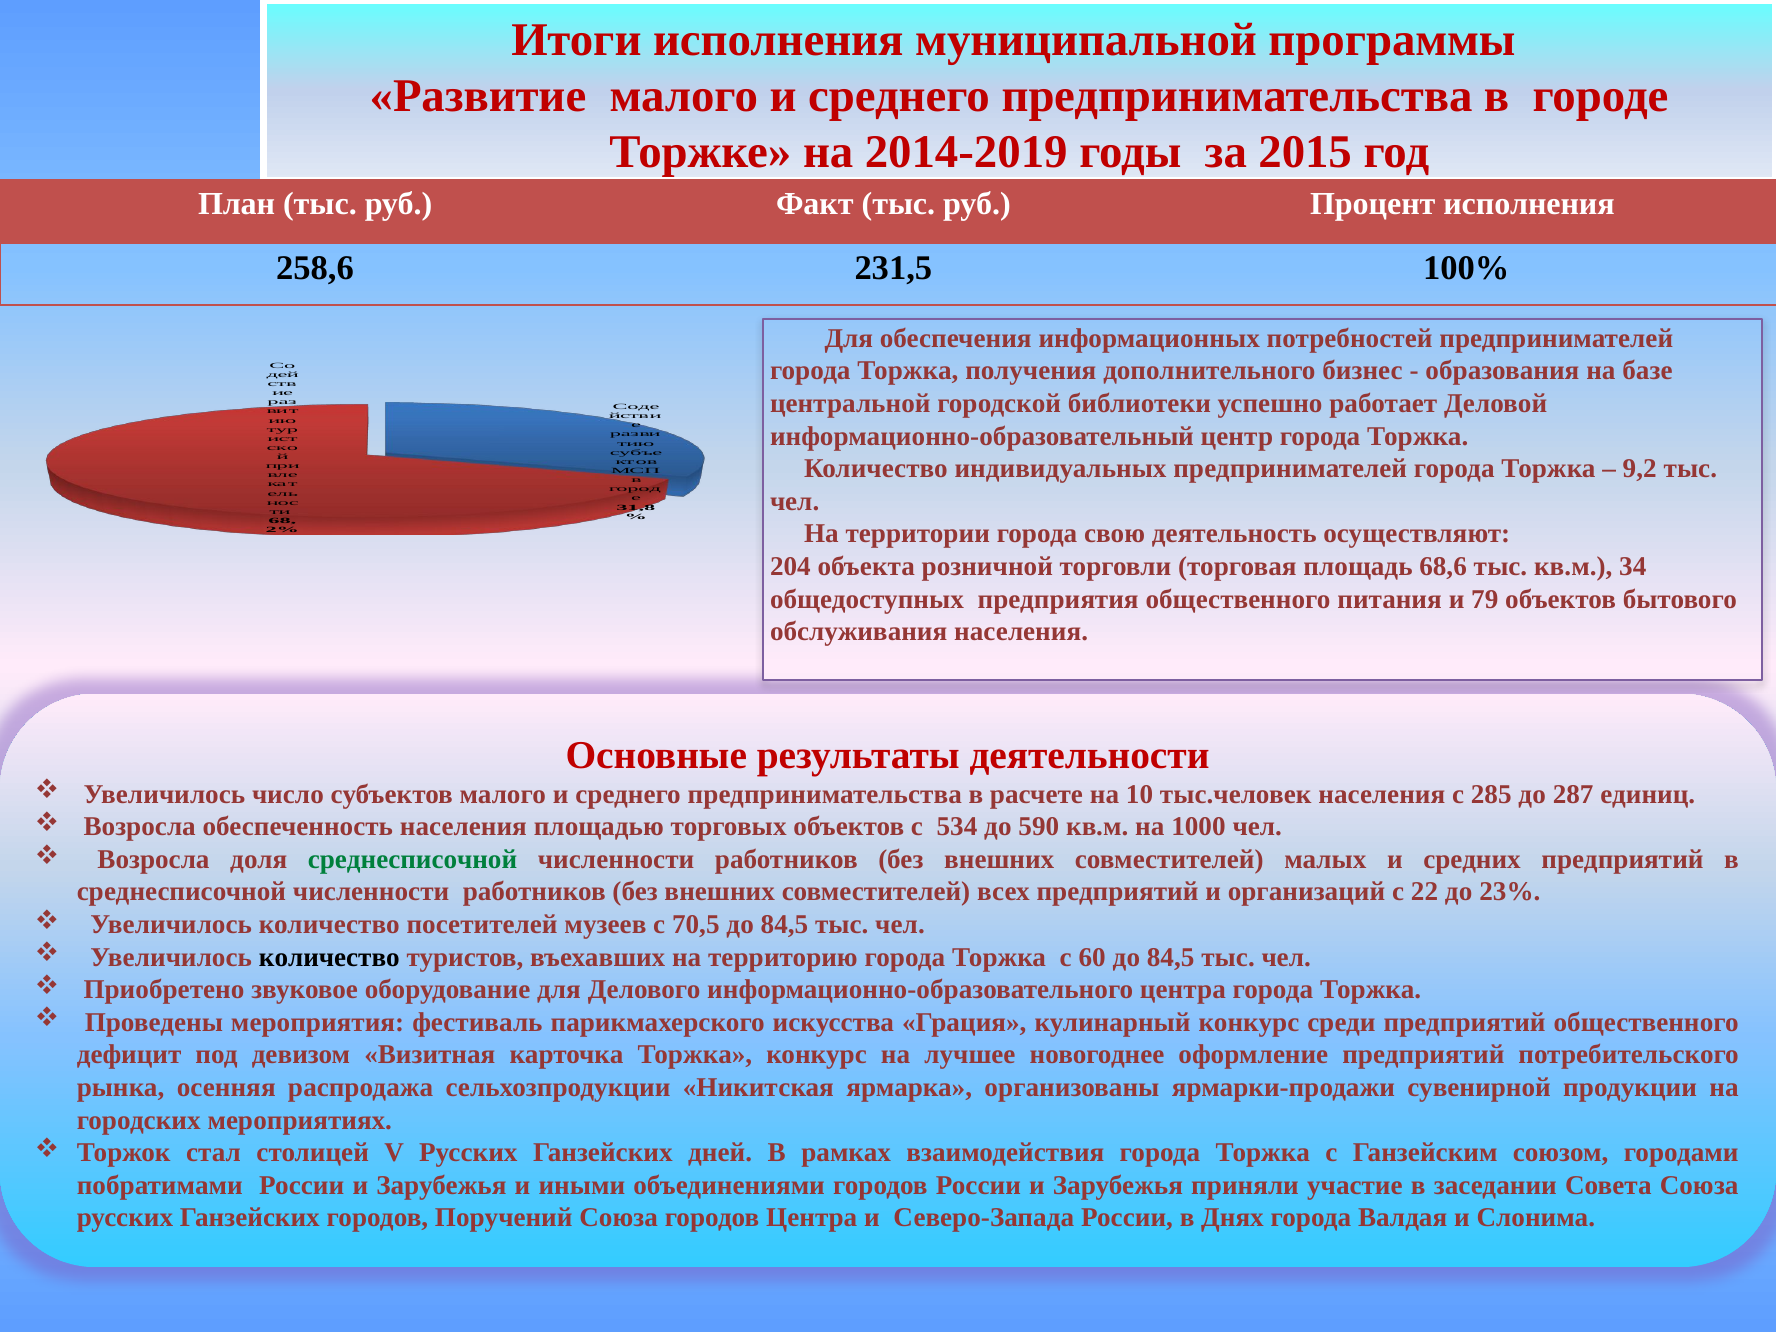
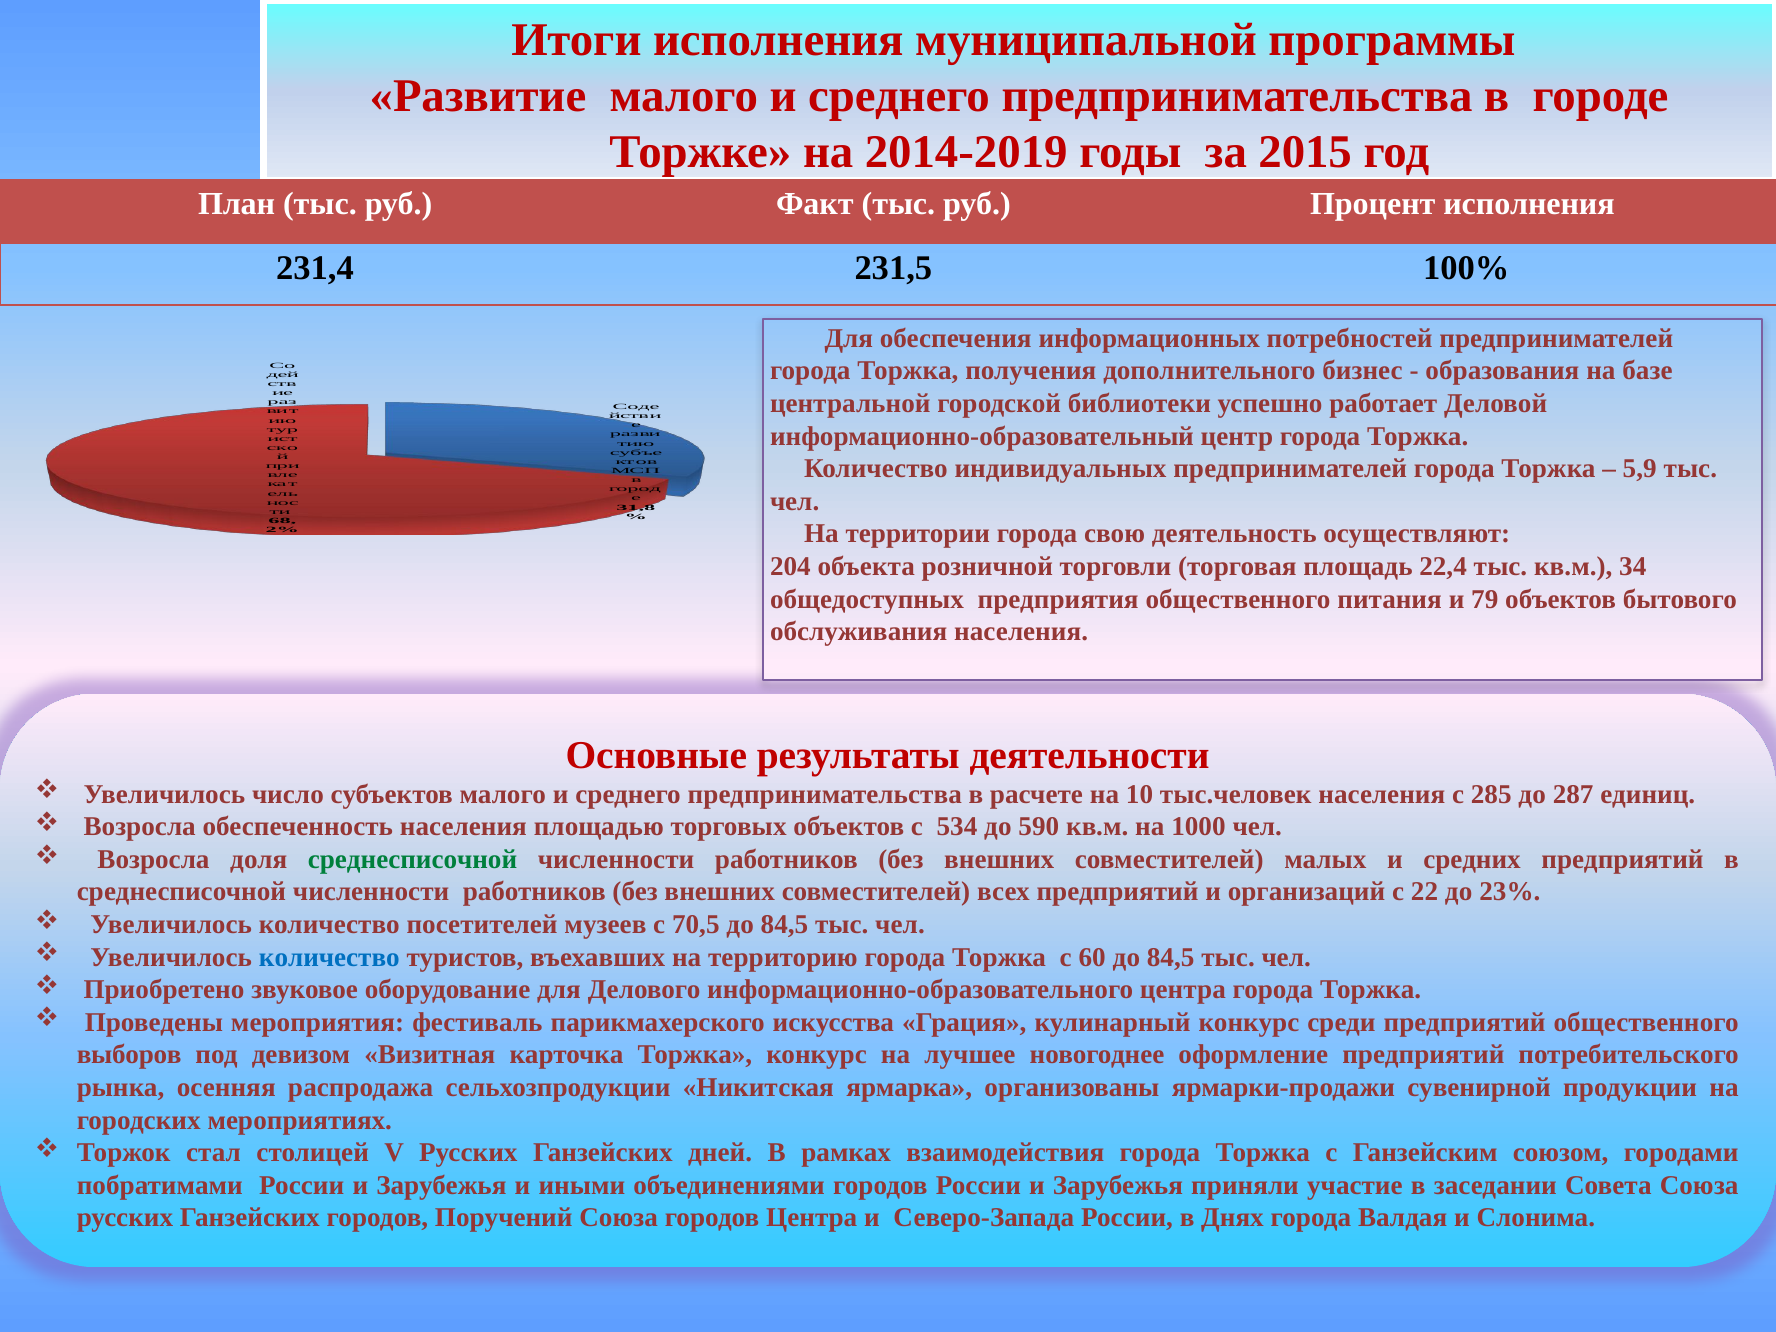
258,6: 258,6 -> 231,4 (315, 268)
9,2: 9,2 -> 5,9 (1640, 469)
68,6: 68,6 -> 22,4 (1443, 566)
количество colour: black -> blue (329, 957)
дефицит: дефицит -> выборов (129, 1055)
